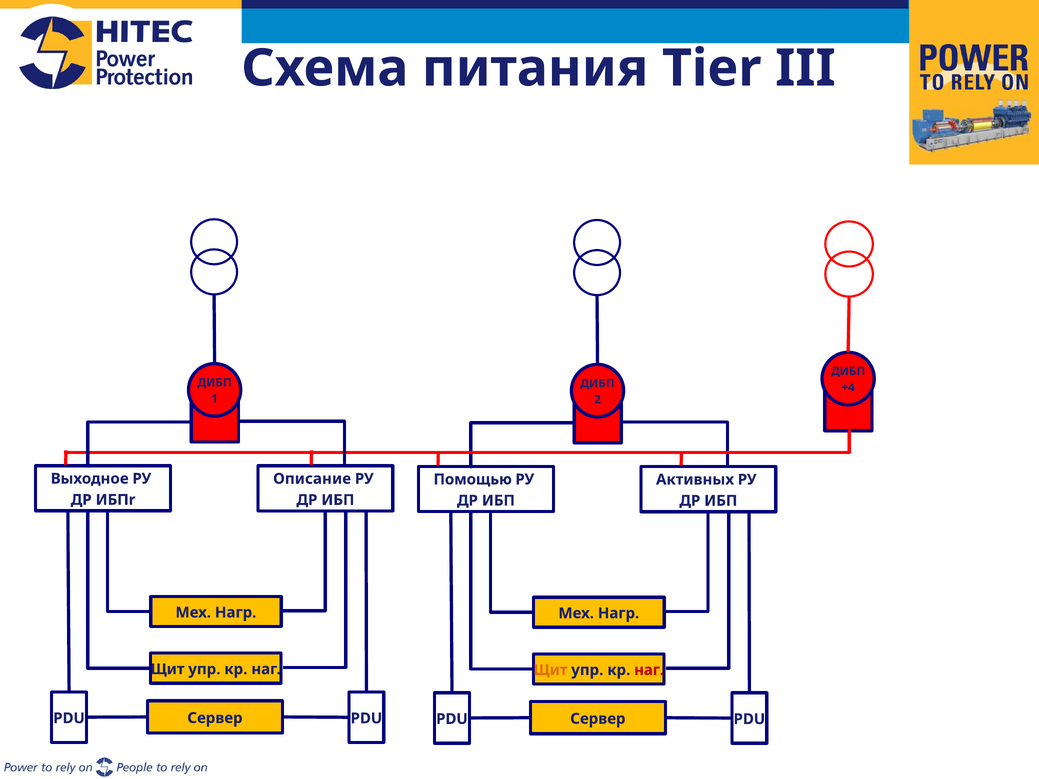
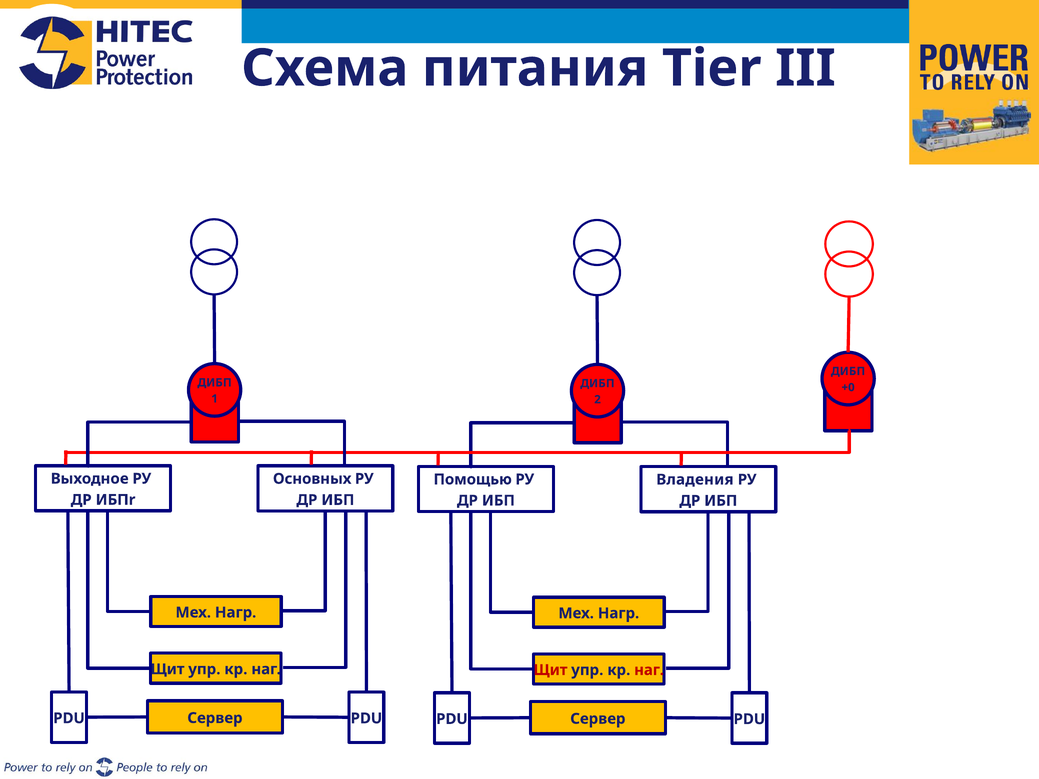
+4: +4 -> +0 (848, 388)
Описание: Описание -> Основных (312, 479)
Активных: Активных -> Владения (695, 480)
Щит colour: orange -> red (550, 670)
